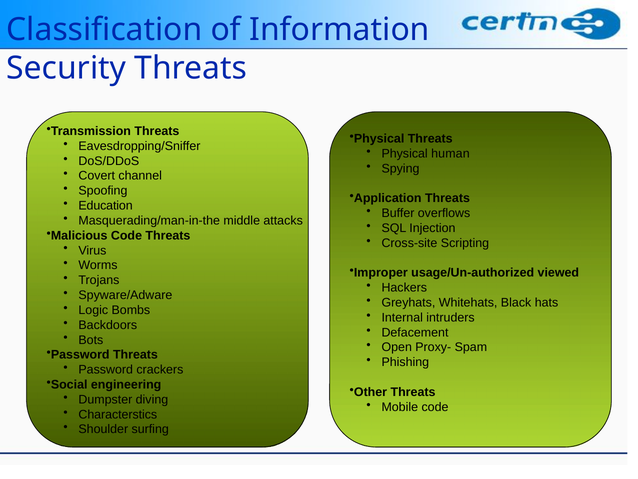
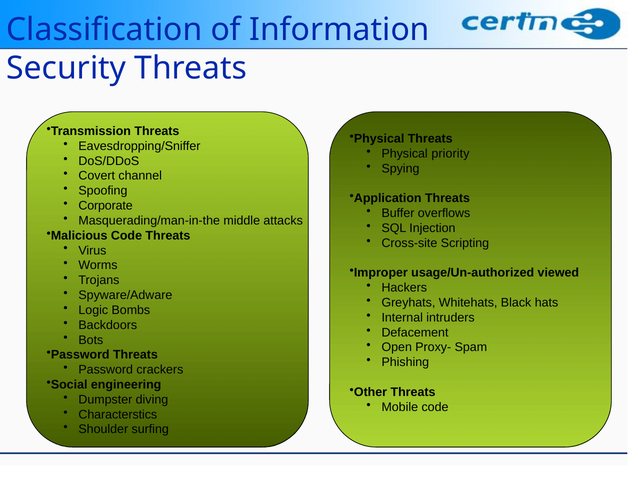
human: human -> priority (450, 153)
Education: Education -> Corporate (106, 205)
